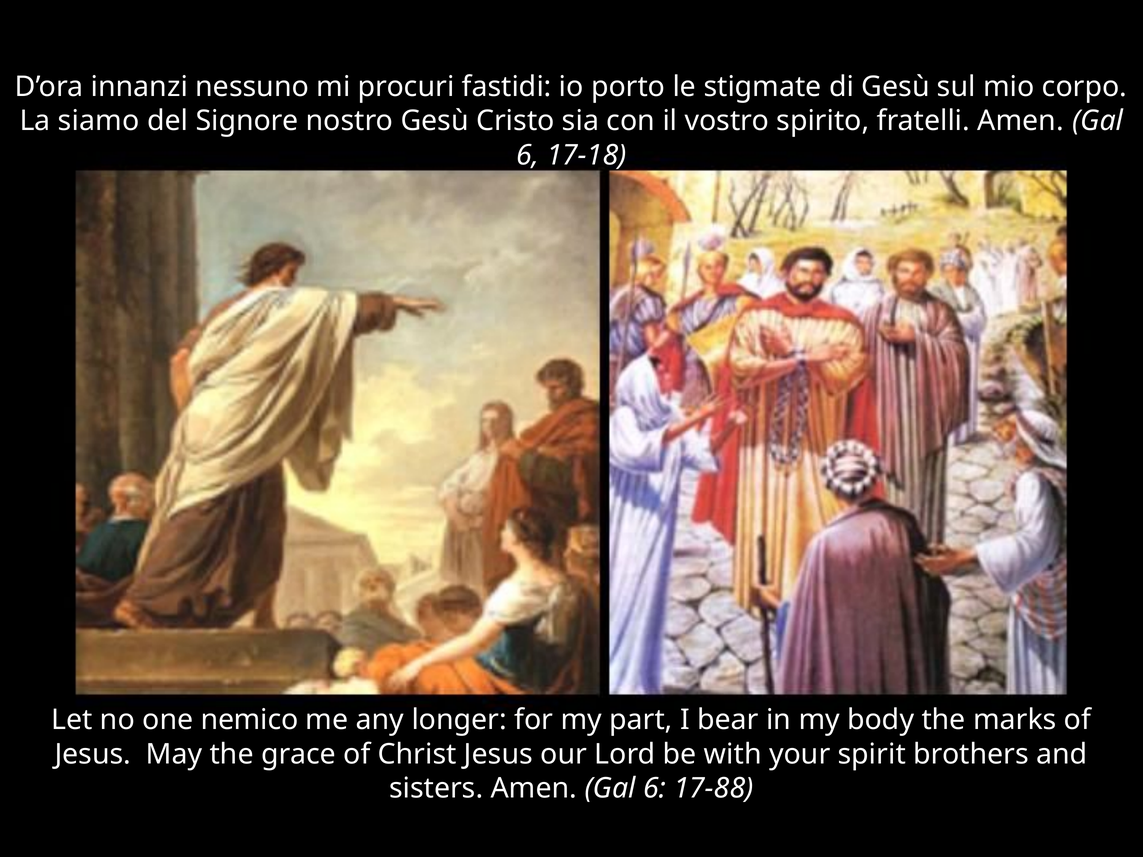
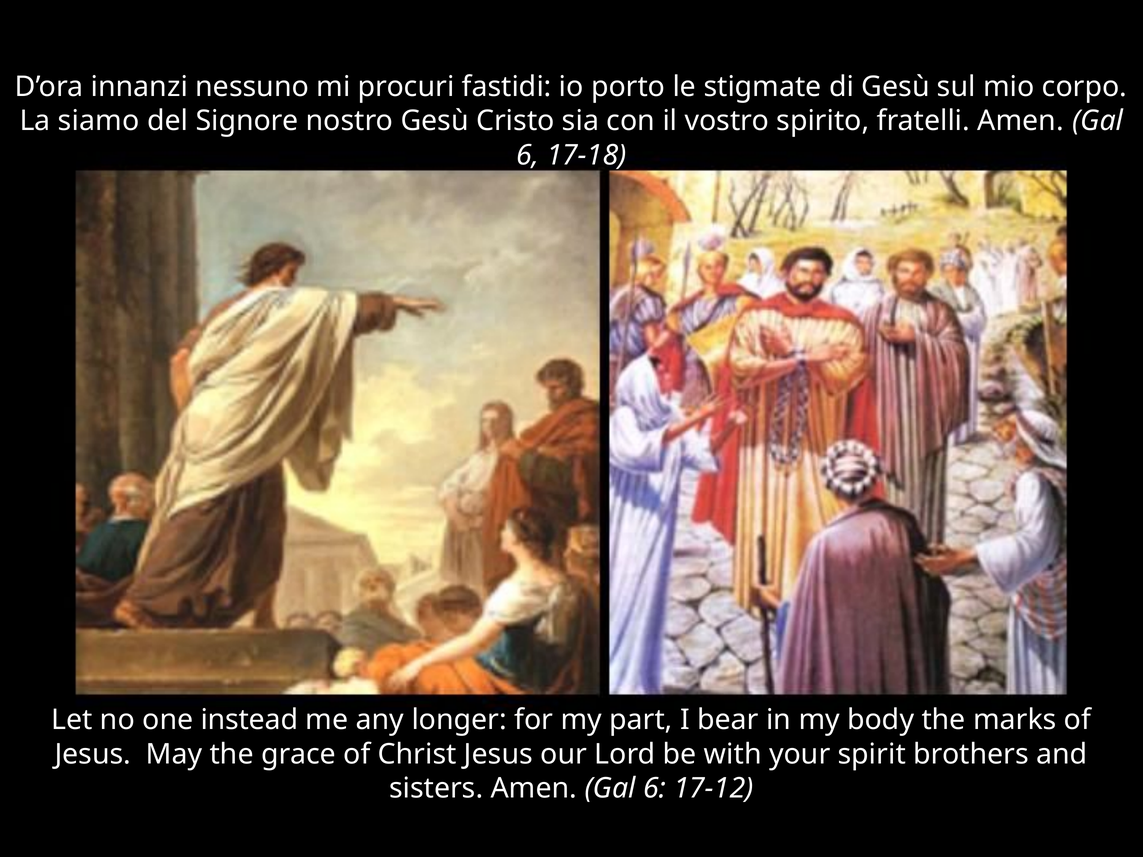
nemico: nemico -> instead (249, 720)
17-88: 17-88 -> 17-12 (714, 789)
